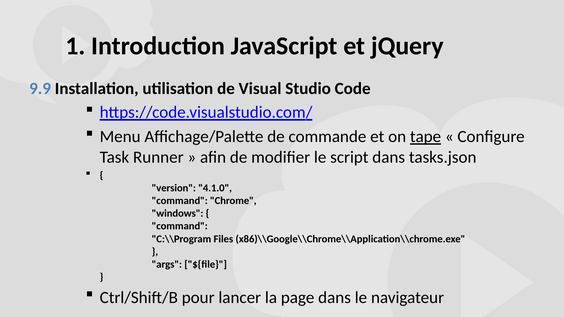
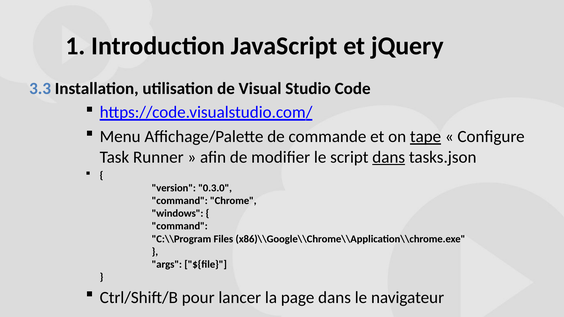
9.9: 9.9 -> 3.3 (40, 88)
dans underline: none -> present (389, 157)
4.1.0: 4.1.0 -> 0.3.0 (215, 188)
